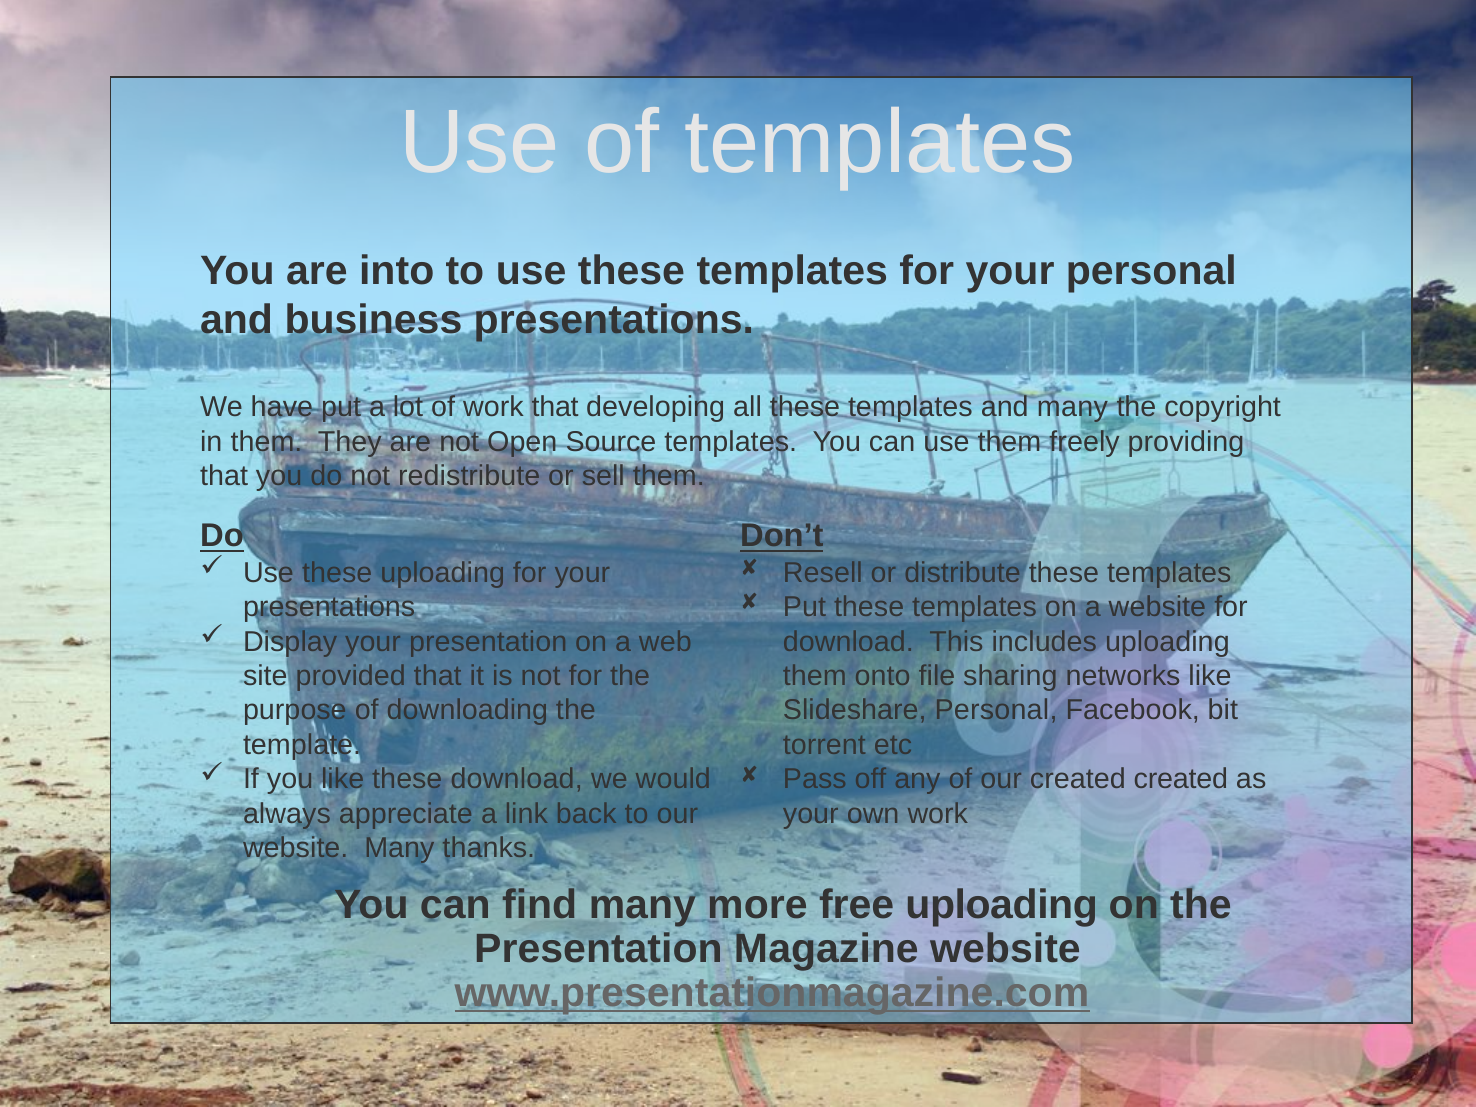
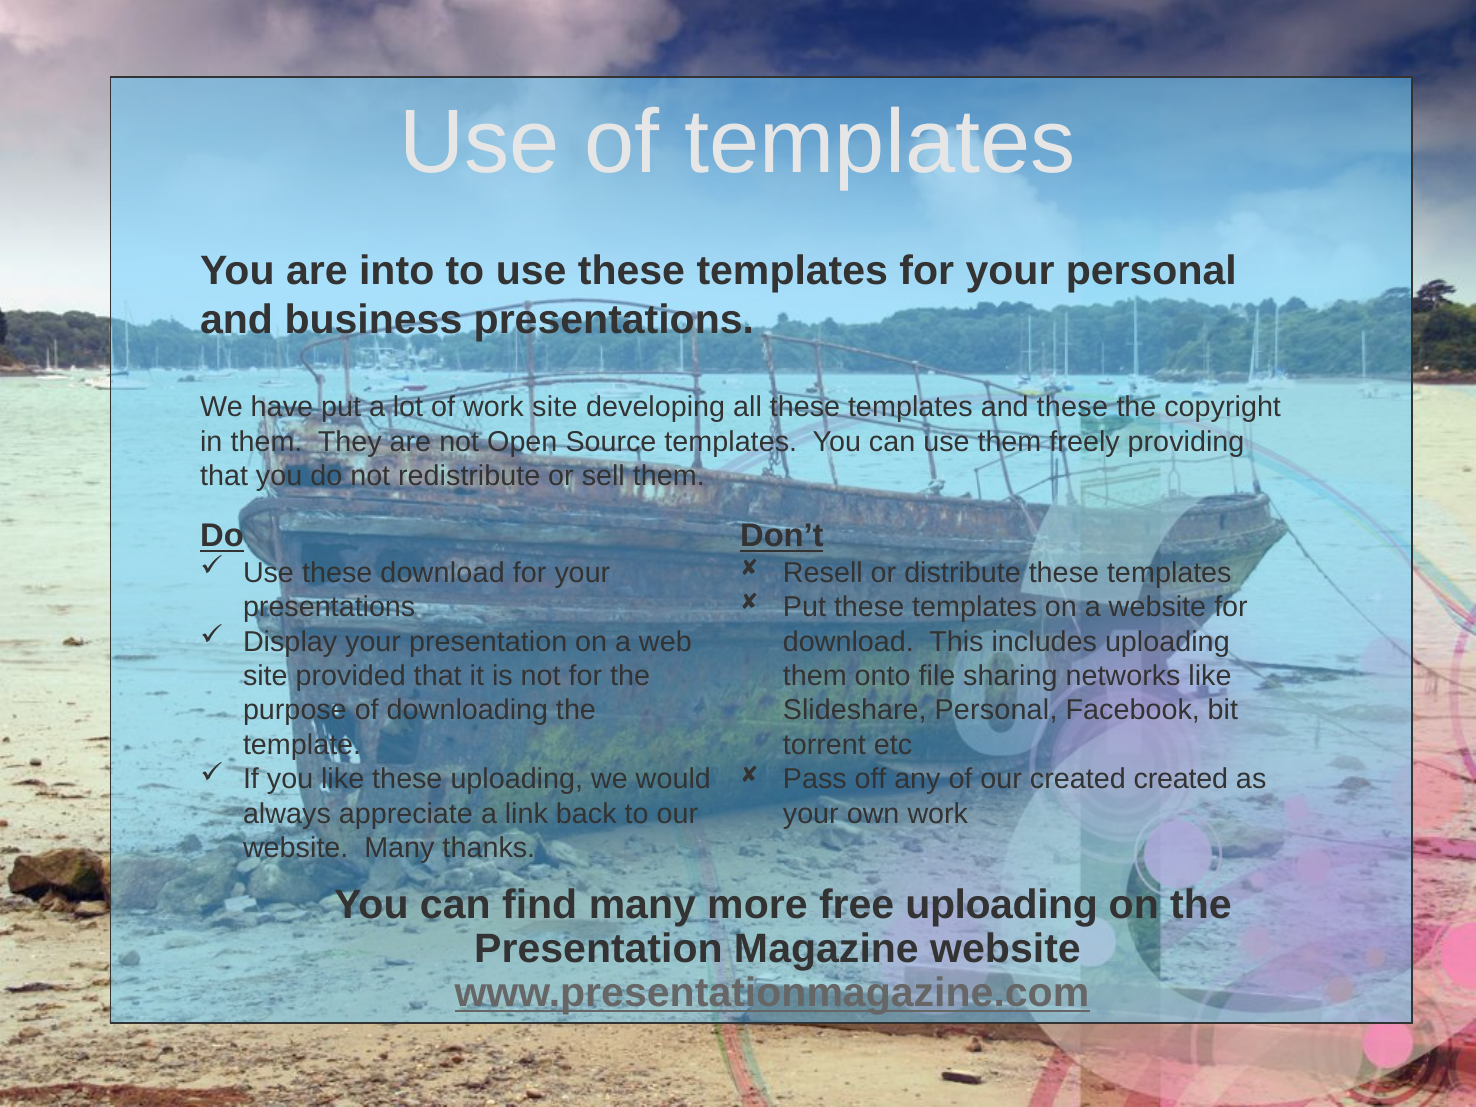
work that: that -> site (555, 408)
and many: many -> these (1072, 408)
these uploading: uploading -> download (443, 573)
these download: download -> uploading (517, 779)
